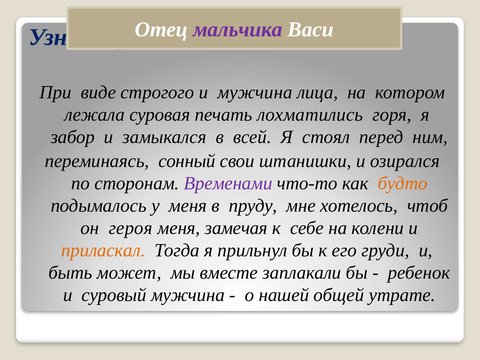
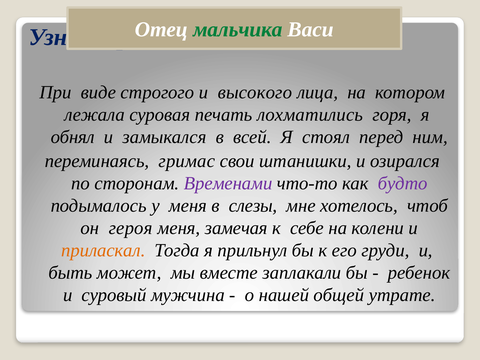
мальчика colour: purple -> green (238, 30)
и мужчина: мужчина -> высокого (255, 92)
забор: забор -> обнял (73, 137)
сонный: сонный -> гримас (187, 161)
будто colour: orange -> purple (403, 183)
пруду: пруду -> слезы (253, 206)
